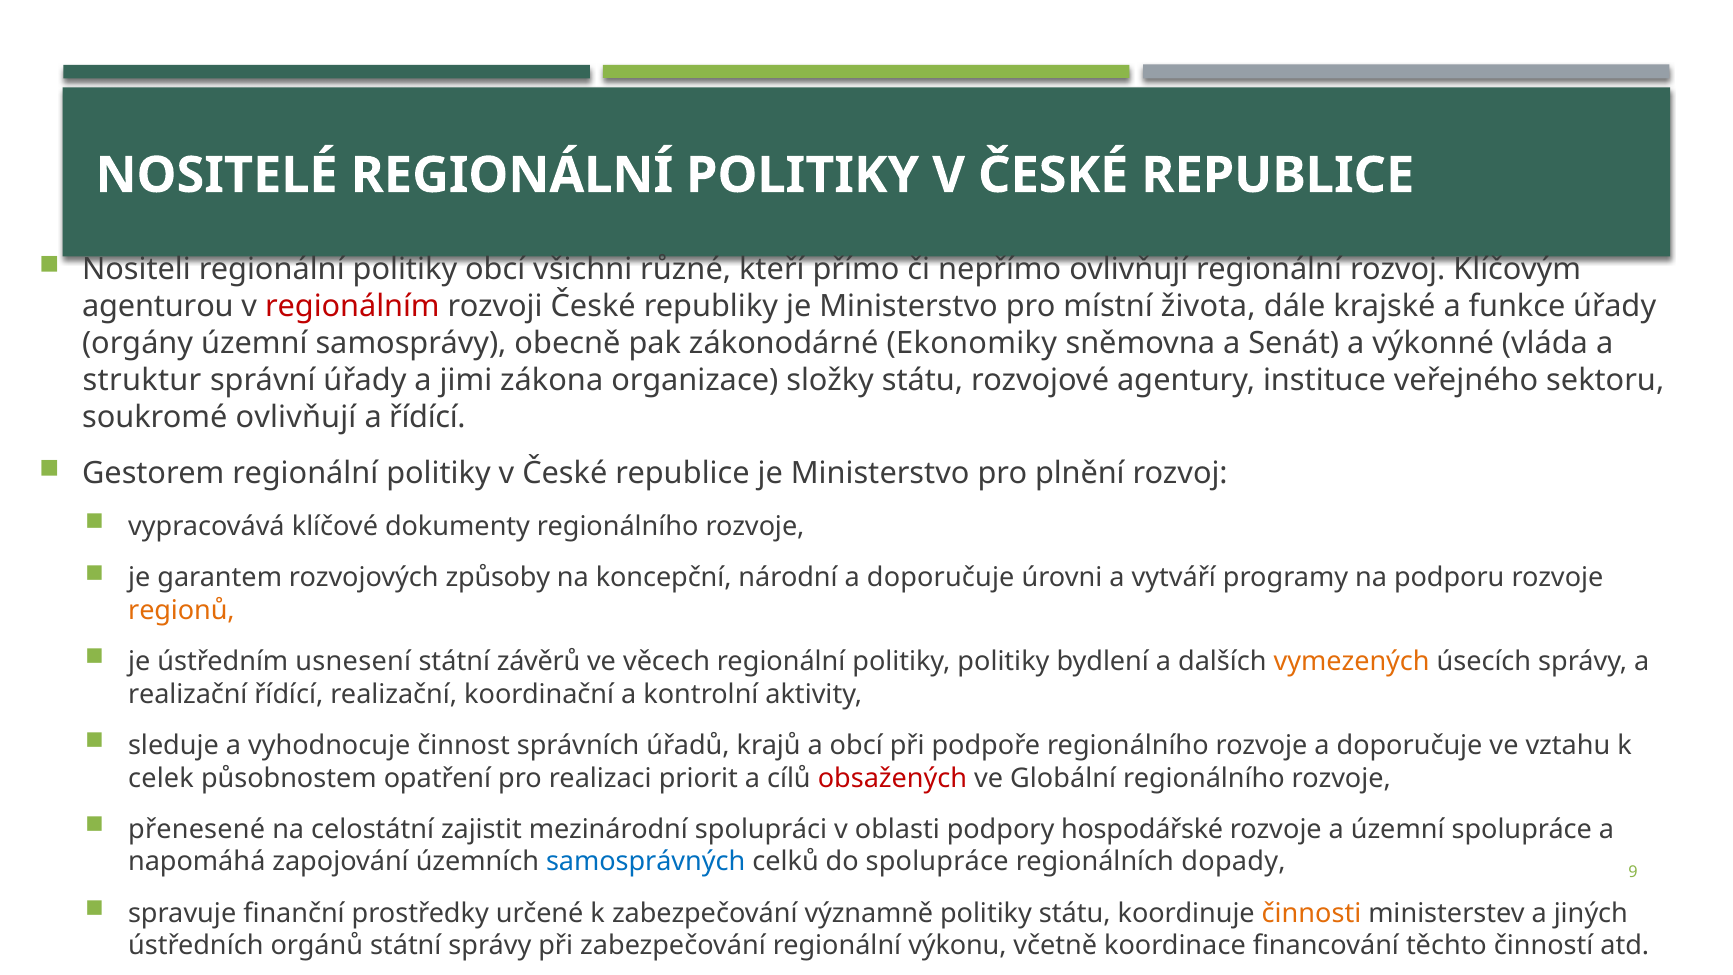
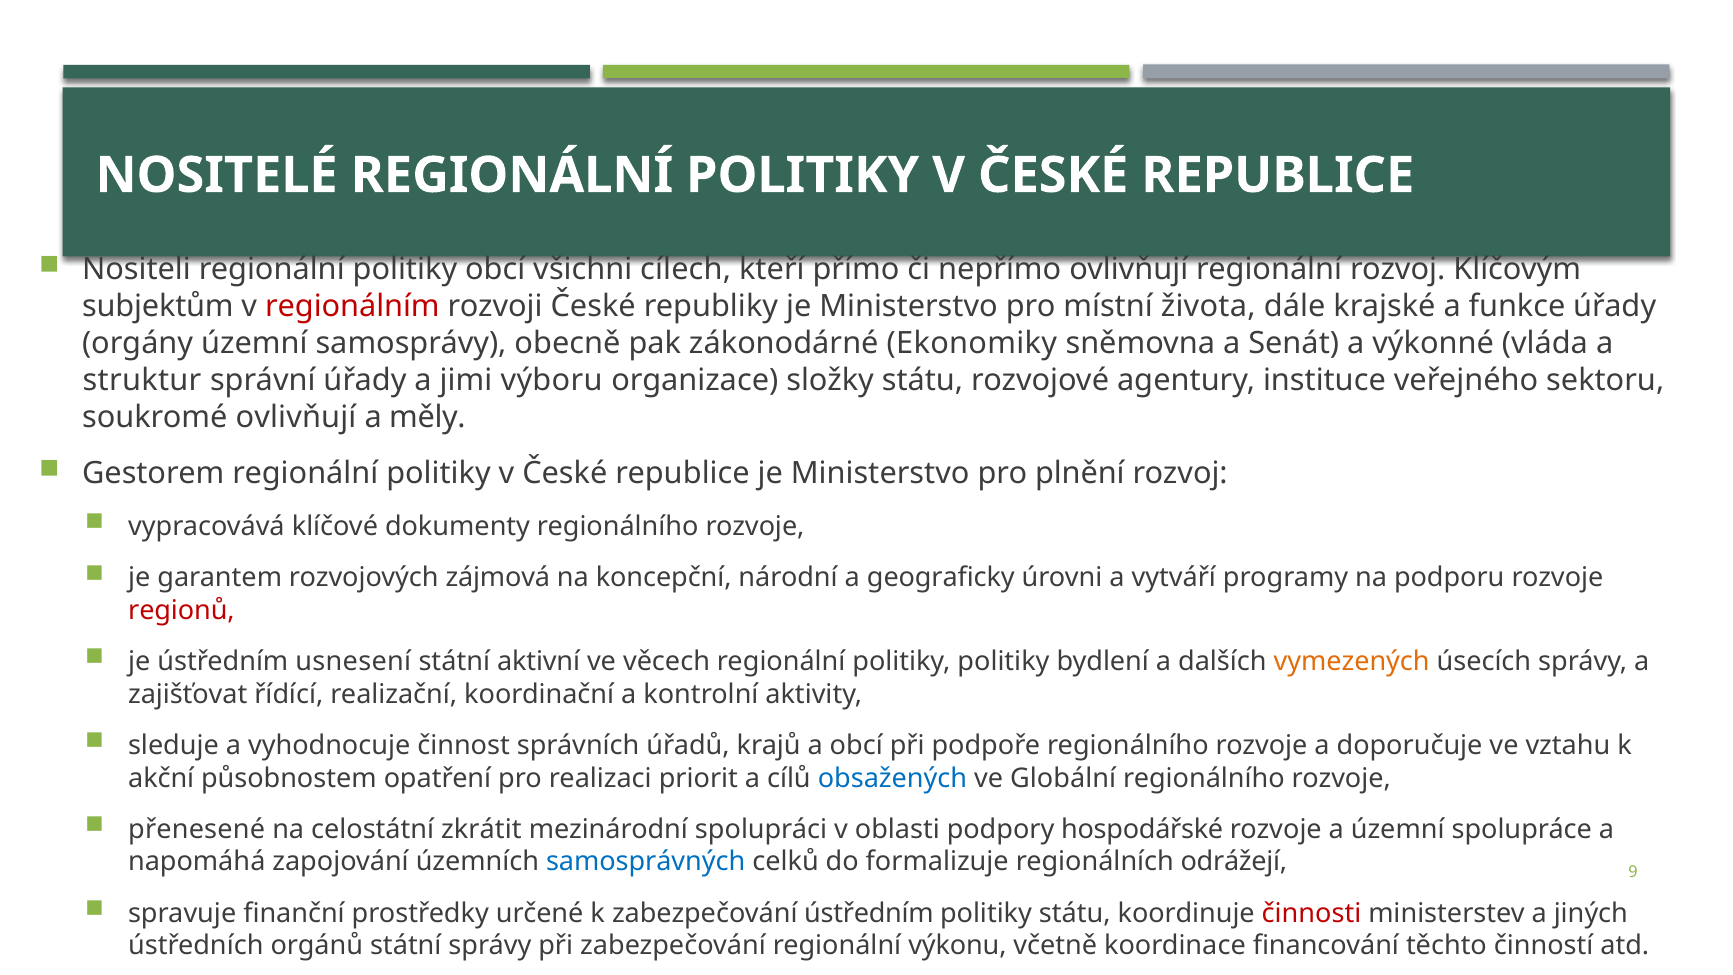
různé: různé -> cílech (686, 270)
agenturou: agenturou -> subjektům (158, 307)
zákona: zákona -> výboru (552, 380)
a řídící: řídící -> měly (427, 417)
způsoby: způsoby -> zájmová (498, 578)
národní a doporučuje: doporučuje -> geograficky (941, 578)
regionů colour: orange -> red (181, 610)
závěrů: závěrů -> aktivní (539, 662)
realizační: realizační -> zajišťovat (188, 694)
celek: celek -> akční (161, 778)
obsažených colour: red -> blue (892, 778)
zajistit: zajistit -> zkrátit (481, 829)
do spolupráce: spolupráce -> formalizuje (937, 862)
dopady: dopady -> odrážejí (1234, 862)
zabezpečování významně: významně -> ústředním (869, 913)
činnosti colour: orange -> red (1311, 913)
